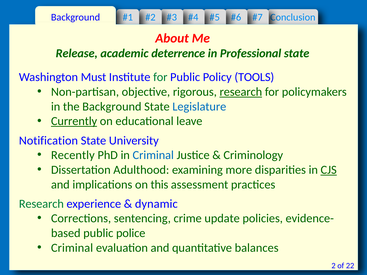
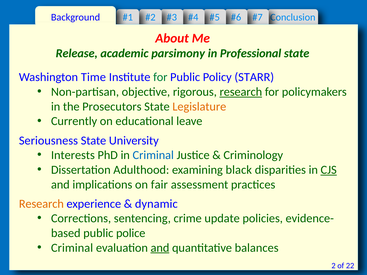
deterrence: deterrence -> parsimony (178, 53)
Must: Must -> Time (93, 77)
TOOLS: TOOLS -> STARR (254, 77)
the Background: Background -> Prosecutors (112, 107)
Legislature colour: blue -> orange (199, 107)
Currently underline: present -> none (74, 121)
Notification: Notification -> Seriousness (48, 141)
Recently: Recently -> Interests (73, 155)
more: more -> black (239, 170)
this: this -> fair (159, 185)
Research colour: green -> orange (41, 204)
and underline: none -> present (160, 248)
